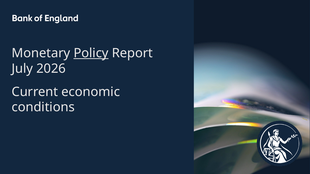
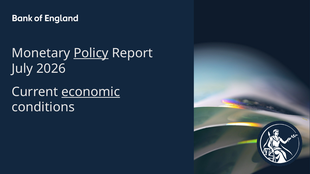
economic underline: none -> present (91, 92)
